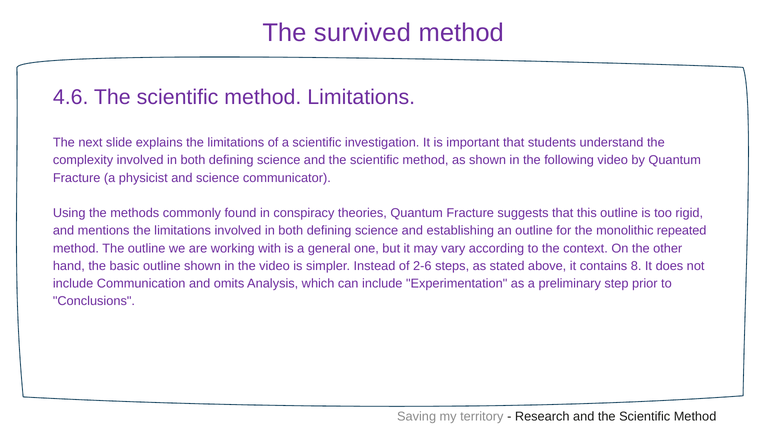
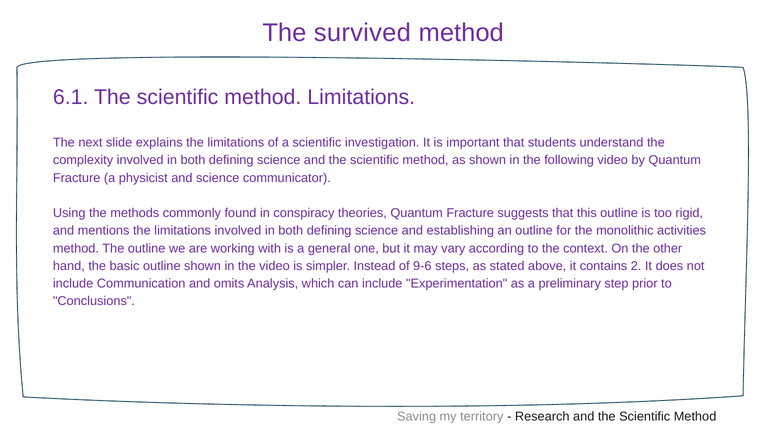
4.6: 4.6 -> 6.1 (71, 97)
repeated: repeated -> activities (682, 231)
2-6: 2-6 -> 9-6 (422, 266)
8: 8 -> 2 (636, 266)
